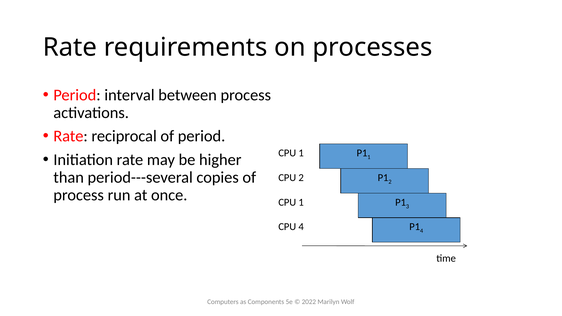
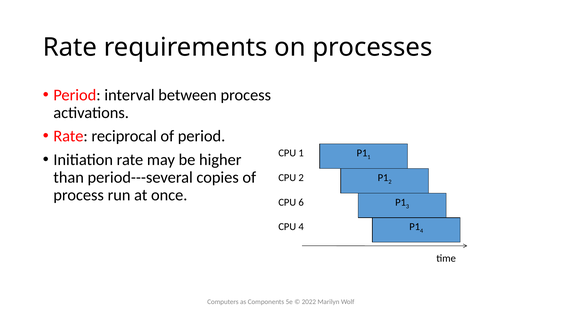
1: 1 -> 6 (301, 202)
